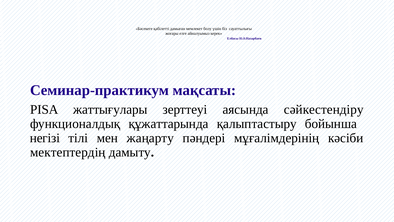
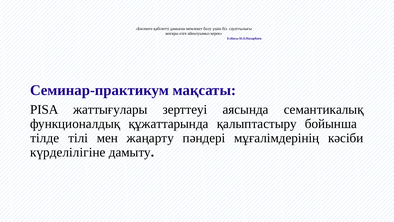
сәйкестендіру: сәйкестендіру -> семантикалық (324, 109)
негізі: негізі -> тілде (45, 138)
мектептердің: мектептердің -> күрделілігіне (68, 152)
